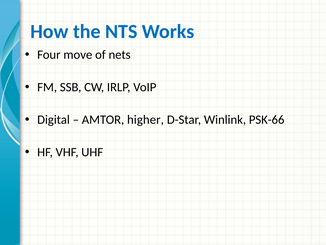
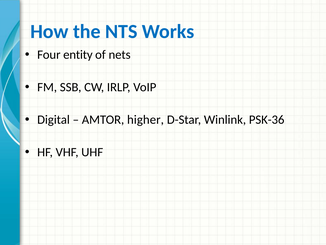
move: move -> entity (78, 55)
PSK-66: PSK-66 -> PSK-36 (267, 119)
